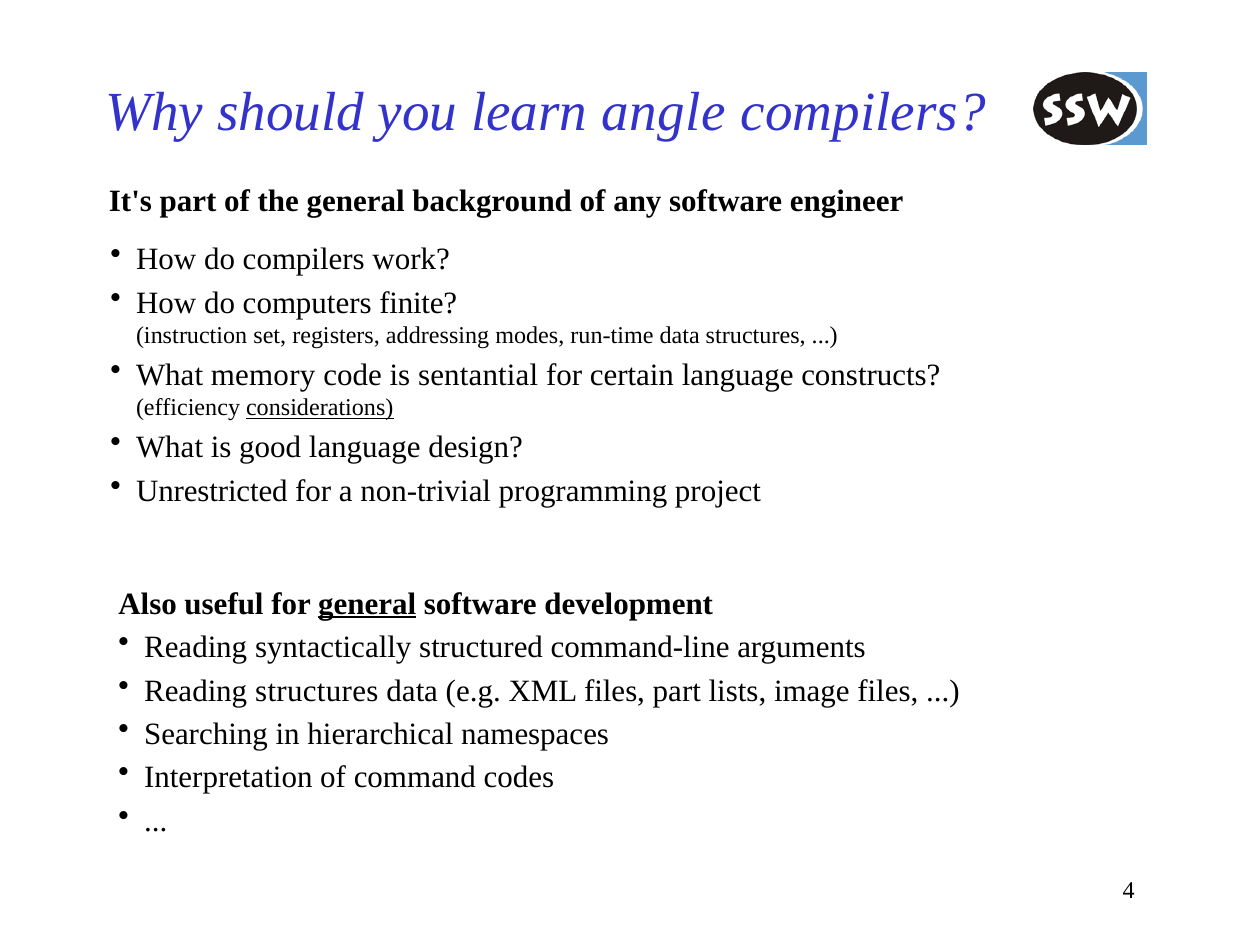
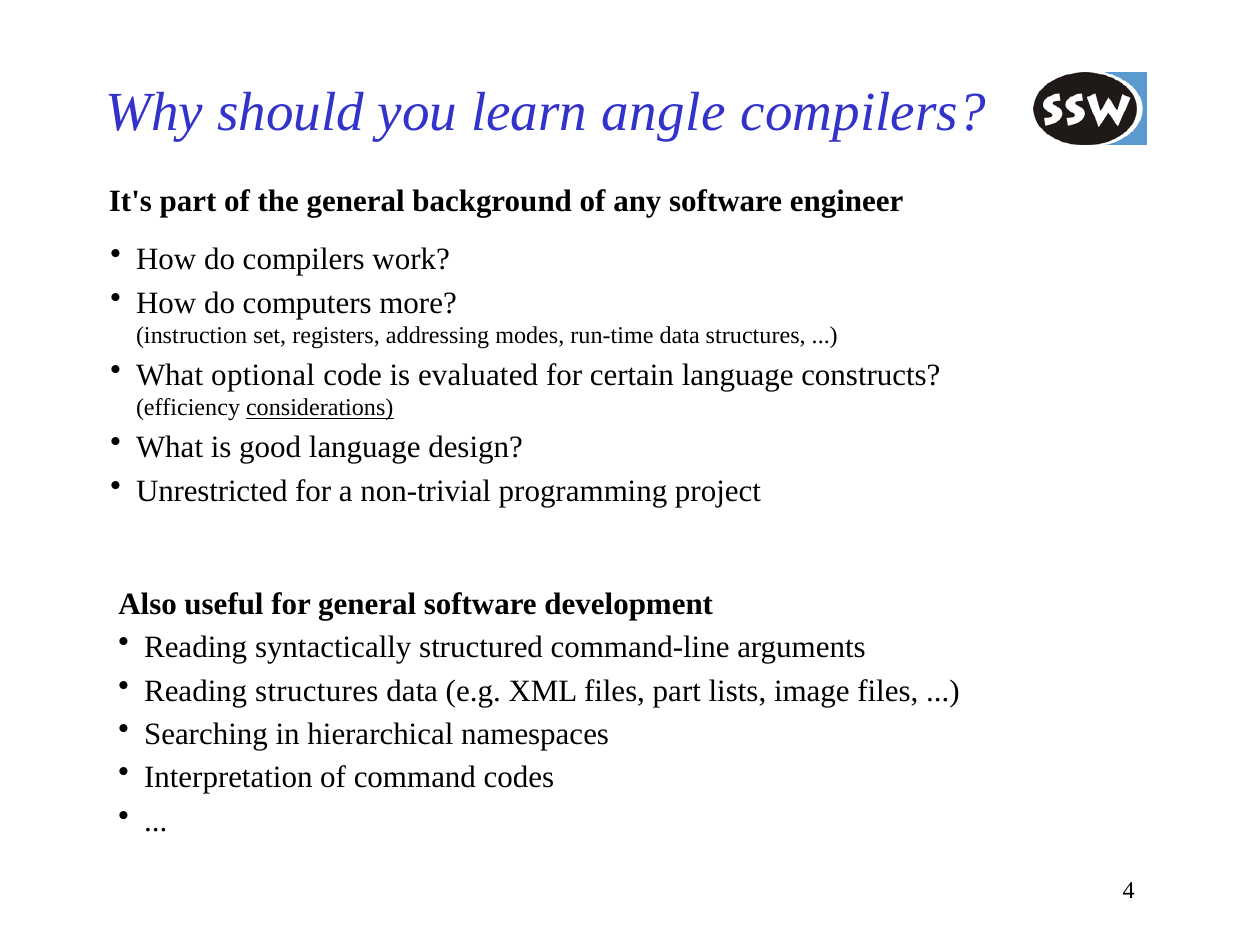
finite: finite -> more (418, 303)
memory: memory -> optional (263, 375)
sentantial: sentantial -> evaluated (478, 375)
general underline: present -> none (367, 604)
